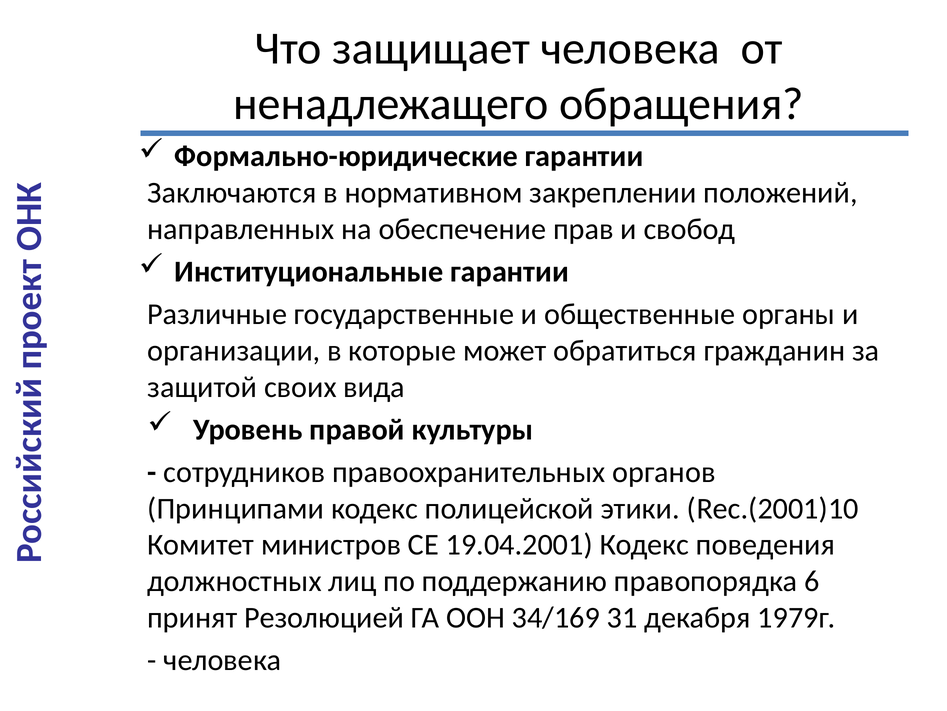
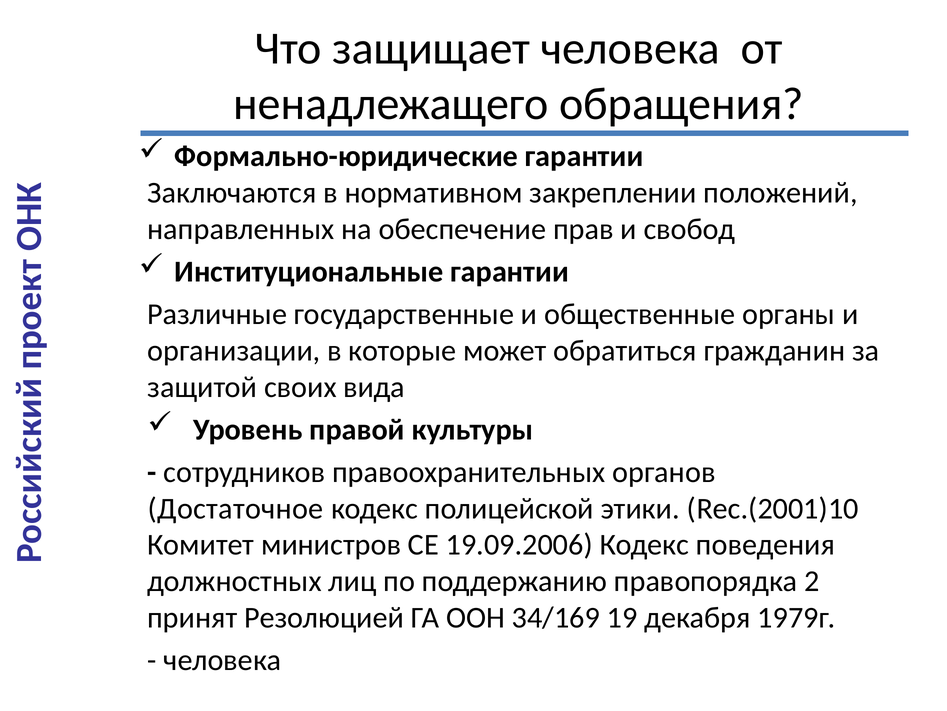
Принципами: Принципами -> Достаточное (236, 508)
19.04.2001: 19.04.2001 -> 19.09.2006 (519, 544)
6: 6 -> 2 (812, 581)
31: 31 -> 19 (622, 617)
